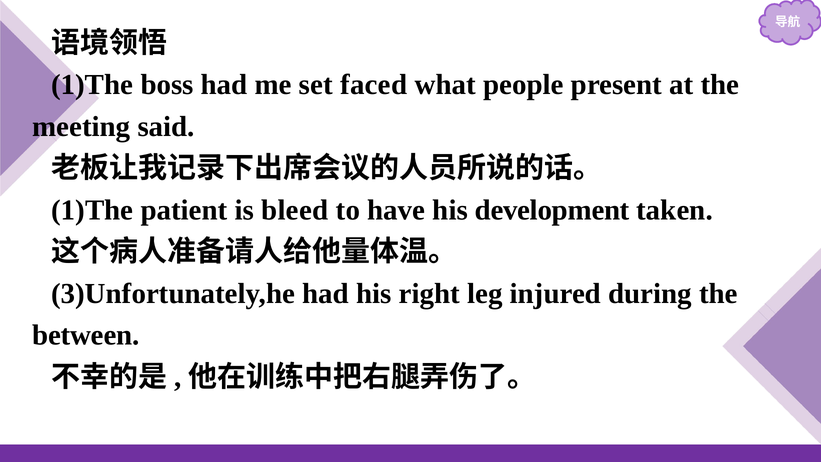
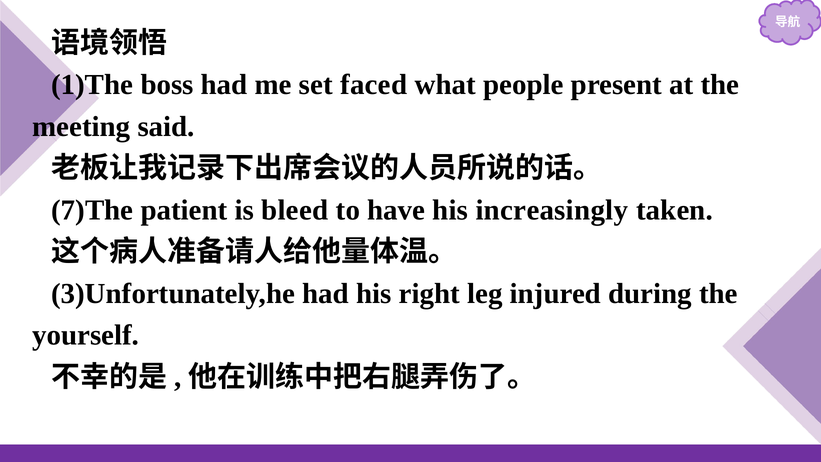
1)The: 1)The -> 7)The (92, 210)
development: development -> increasingly (552, 210)
between: between -> yourself (86, 335)
